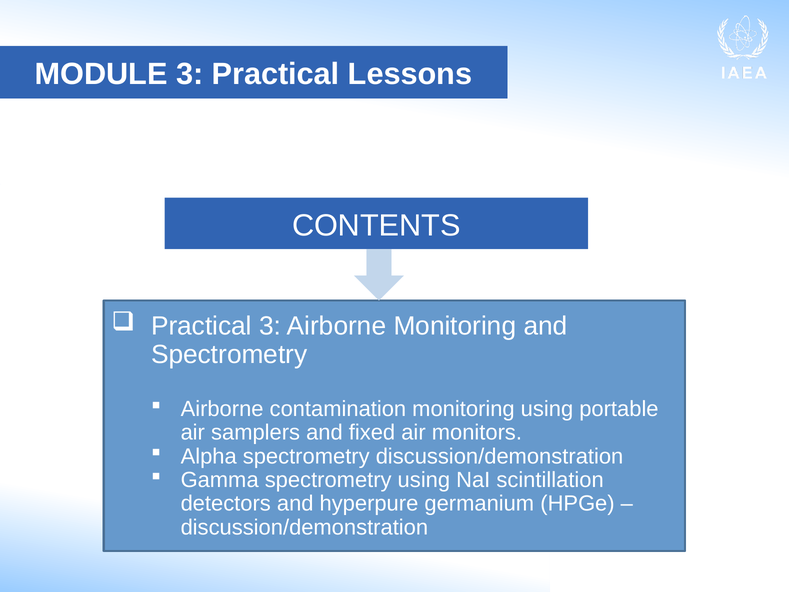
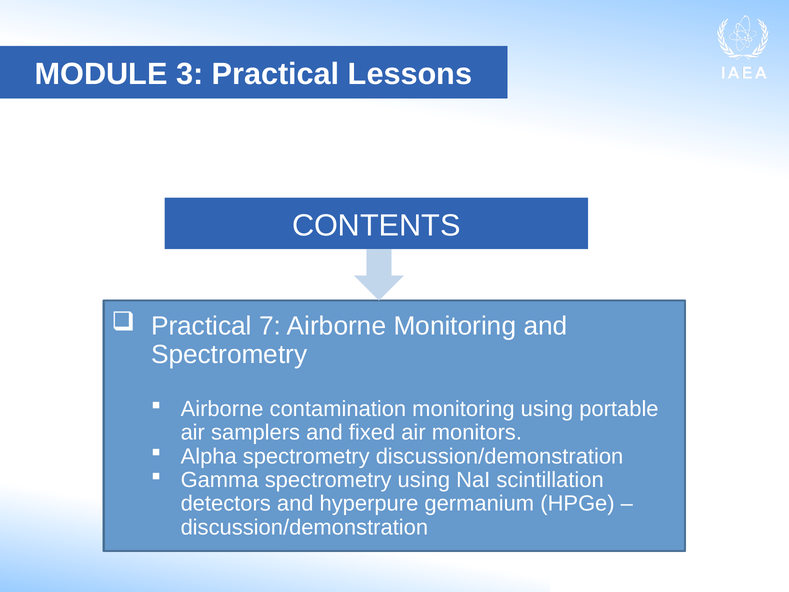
Practical 3: 3 -> 7 (270, 326)
